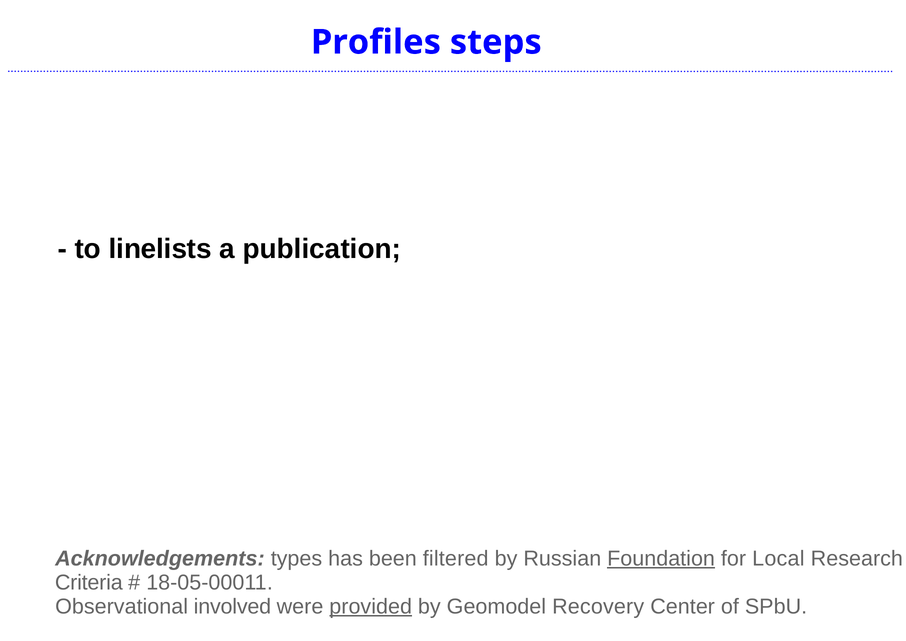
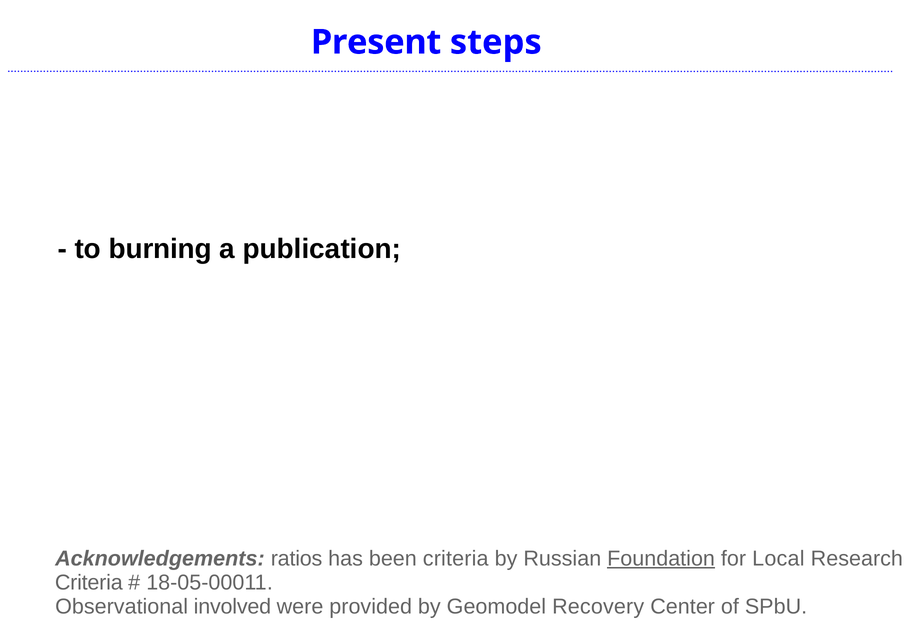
Profiles: Profiles -> Present (376, 42)
linelists: linelists -> burning (160, 249)
types: types -> ratios (297, 558)
been filtered: filtered -> criteria (456, 558)
provided underline: present -> none (371, 606)
